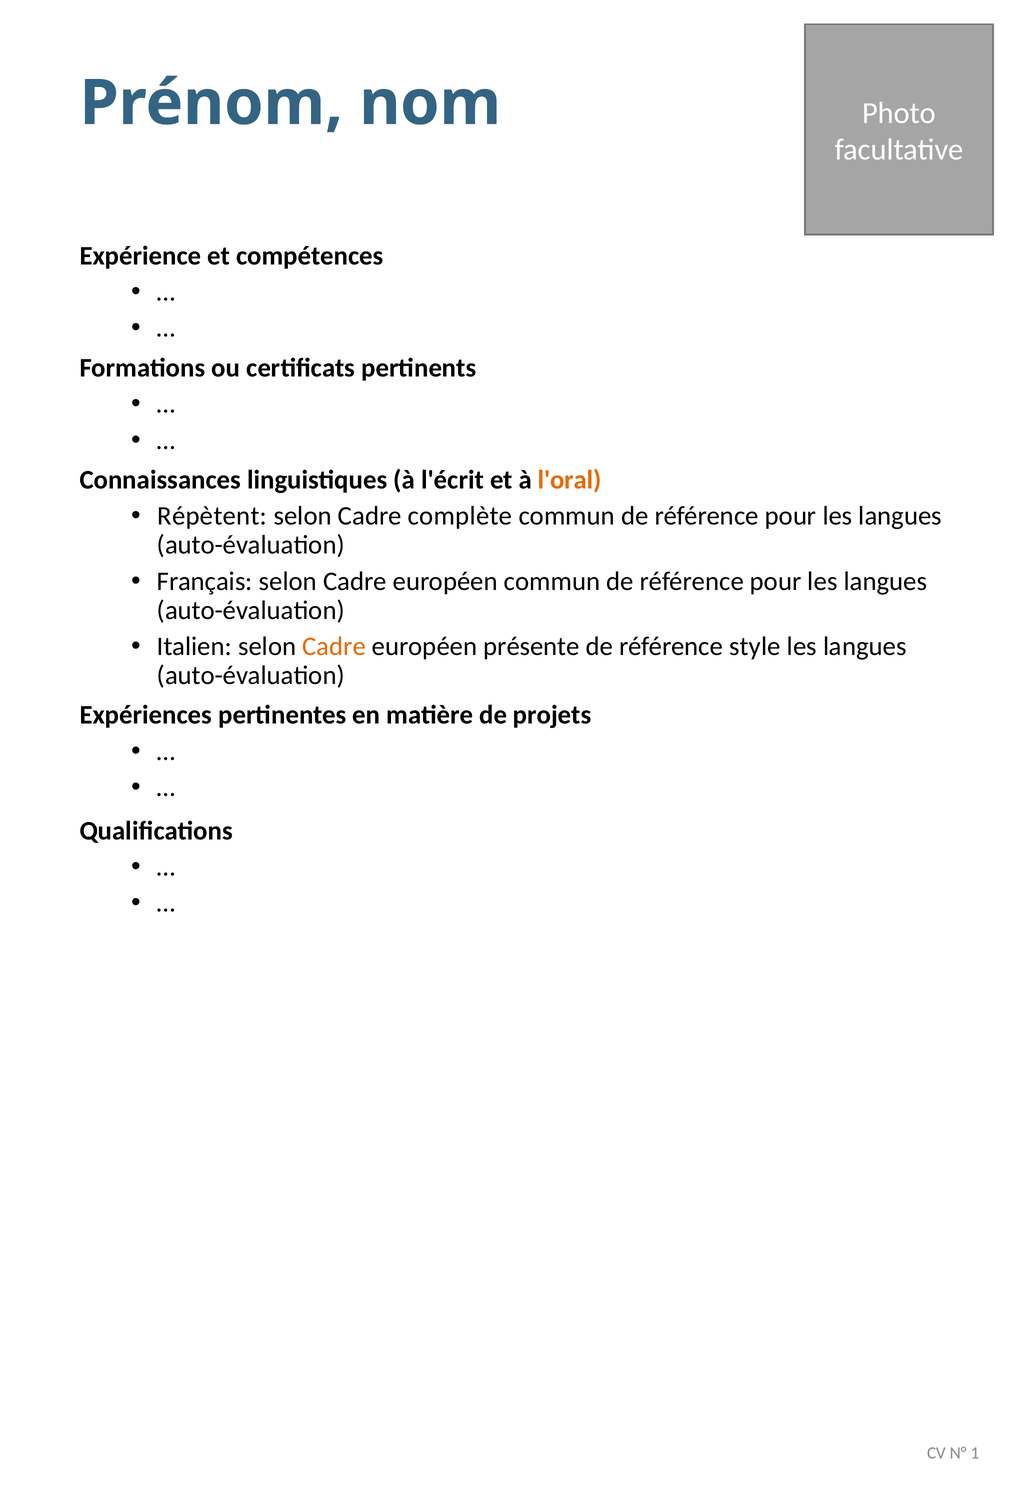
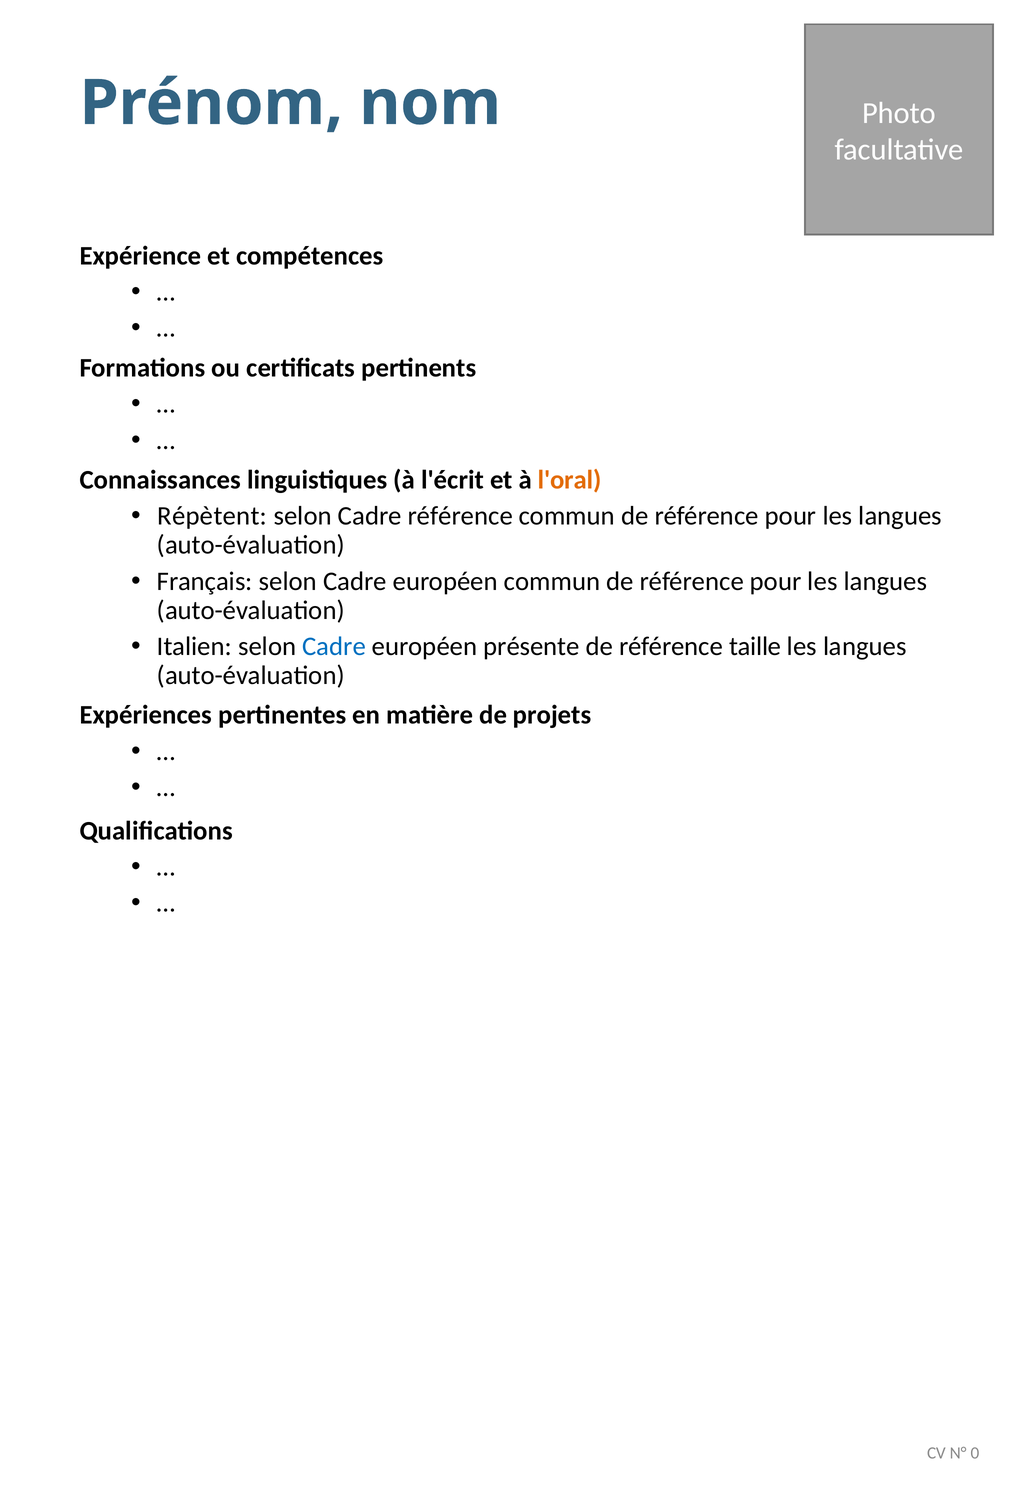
Cadre complète: complète -> référence (460, 516)
Cadre colour: orange -> blue (334, 646)
style: style -> taille (755, 646)
1: 1 -> 0 (975, 1453)
